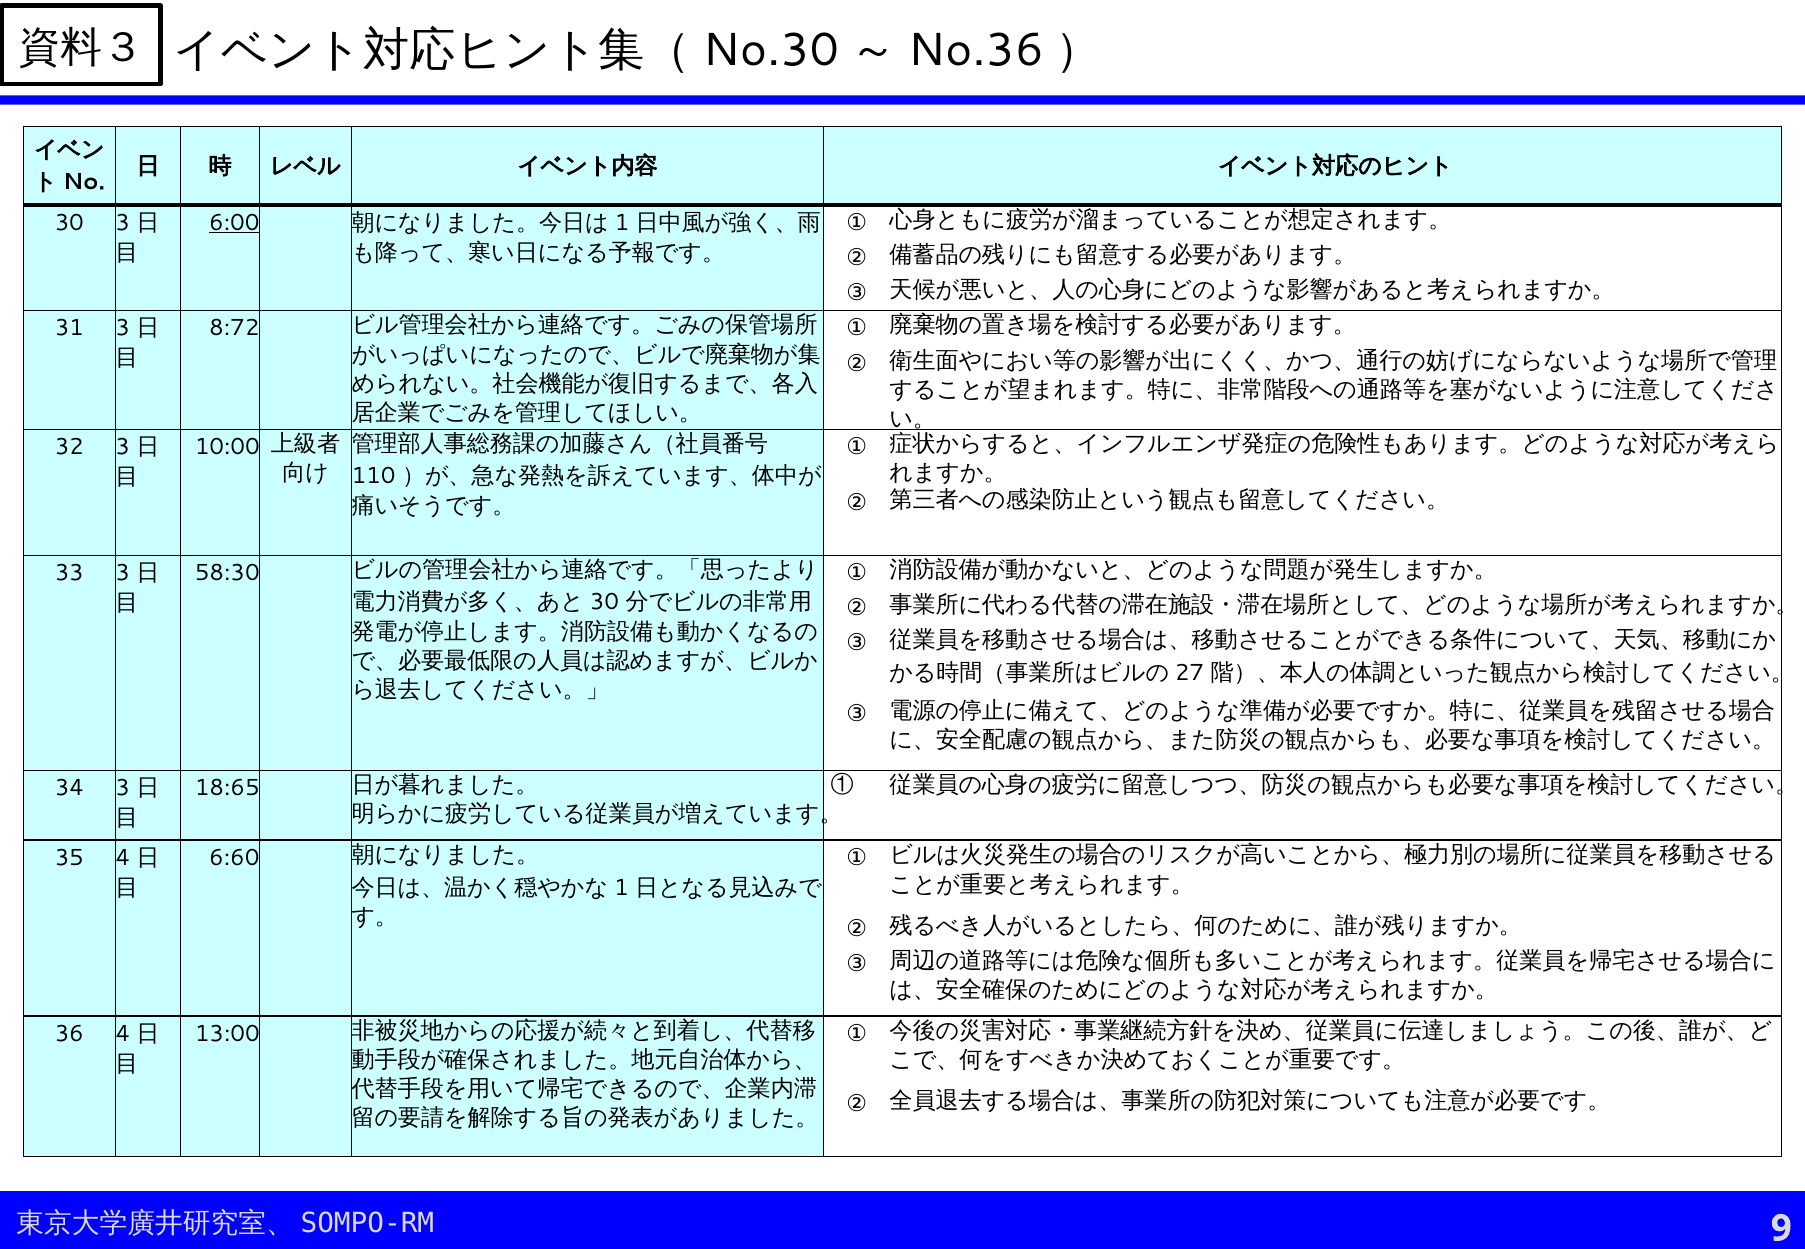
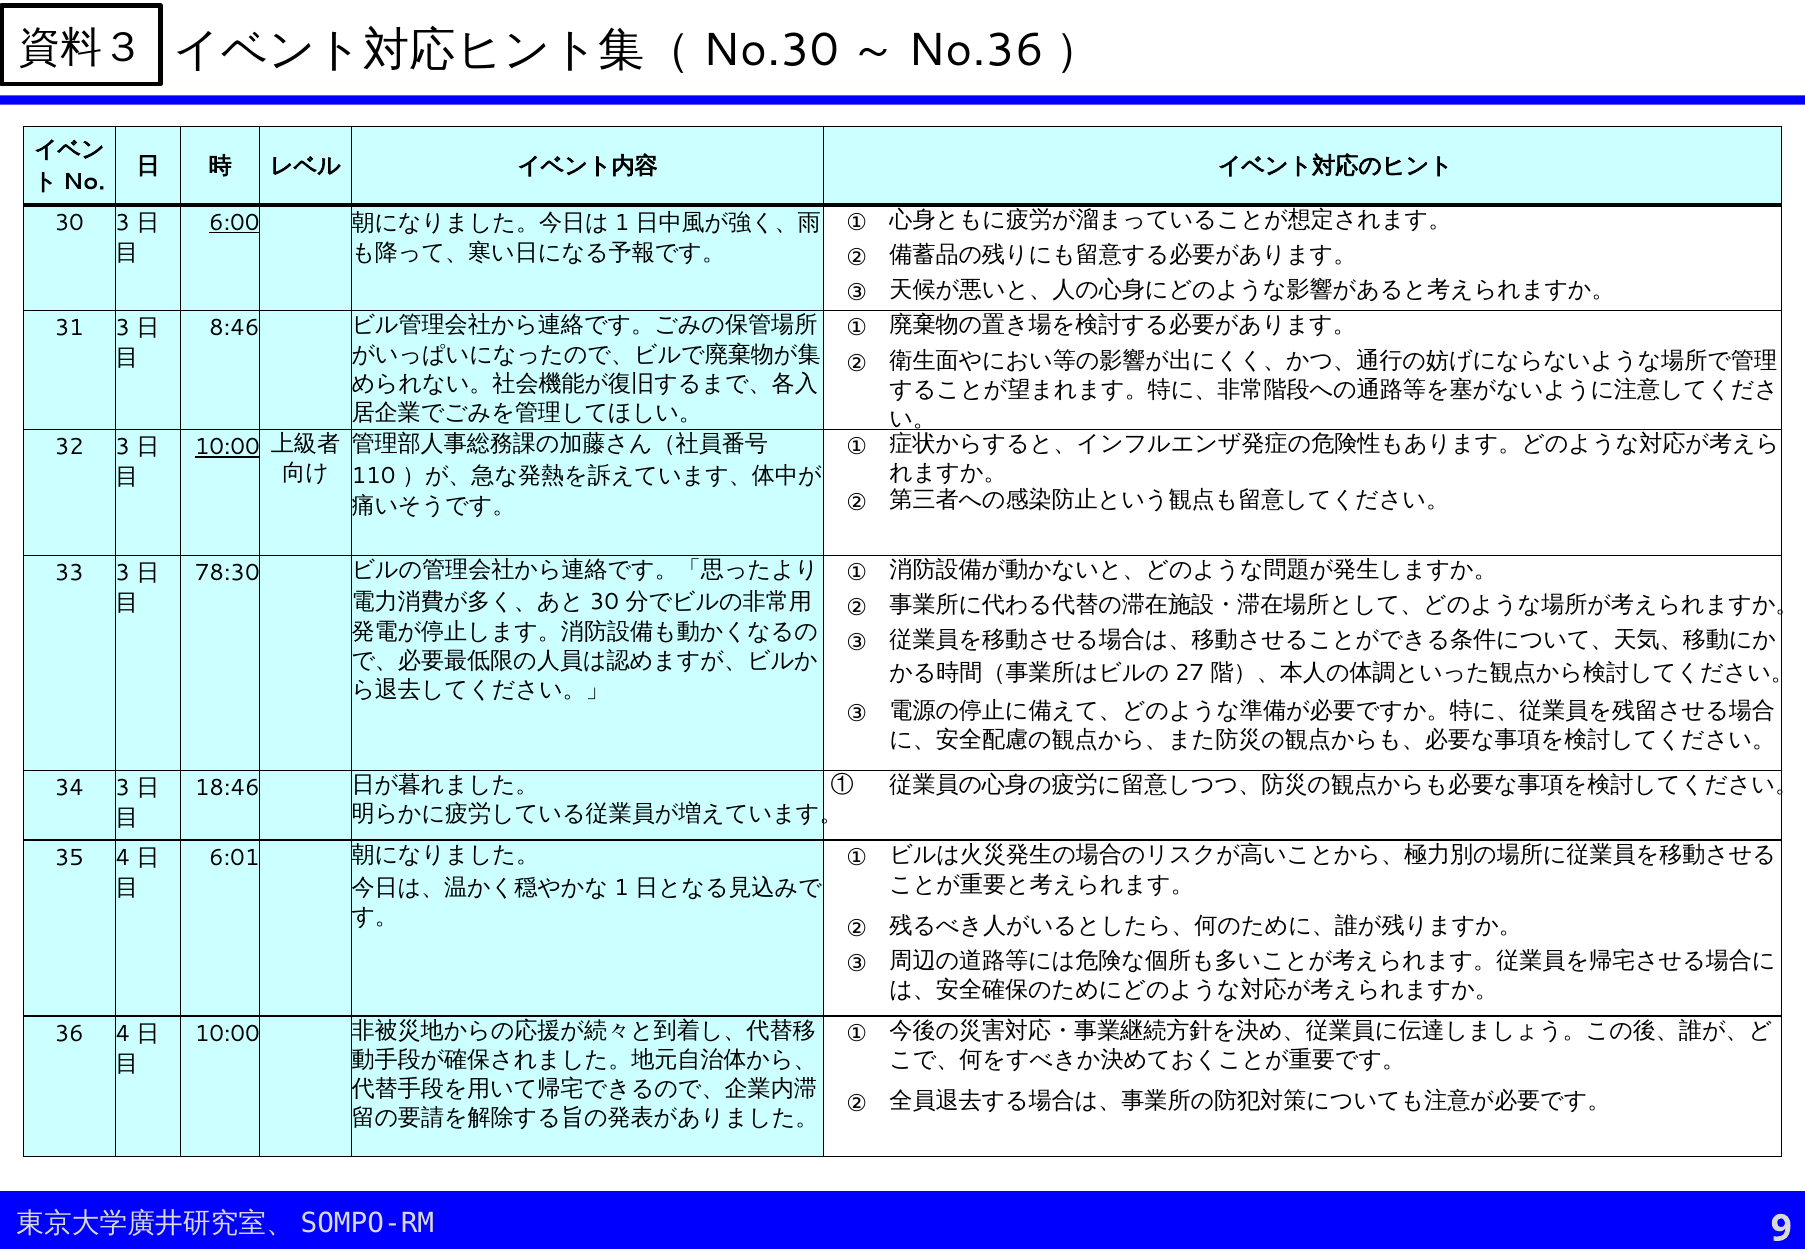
8:72: 8:72 -> 8:46 (234, 328)
10:00 underline: none -> present (227, 447)
58:30: 58:30 -> 78:30 (227, 573)
18:65: 18:65 -> 18:46 (227, 788)
6:60: 6:60 -> 6:01 (234, 859)
13:00: 13:00 -> 10:00 (227, 1034)
